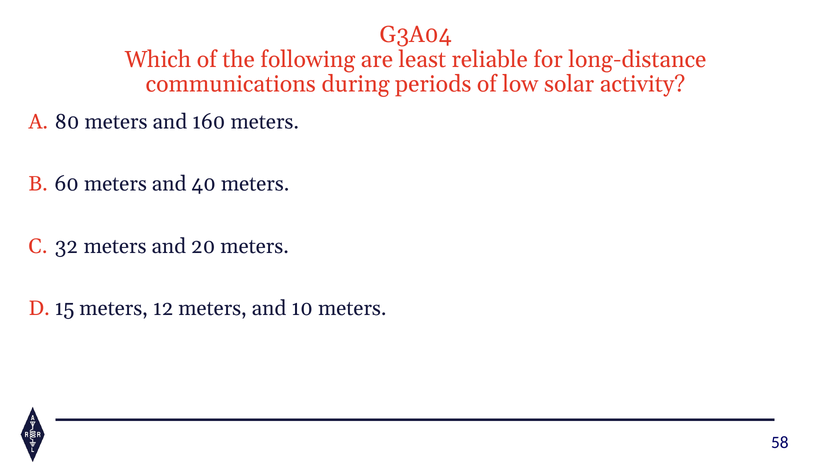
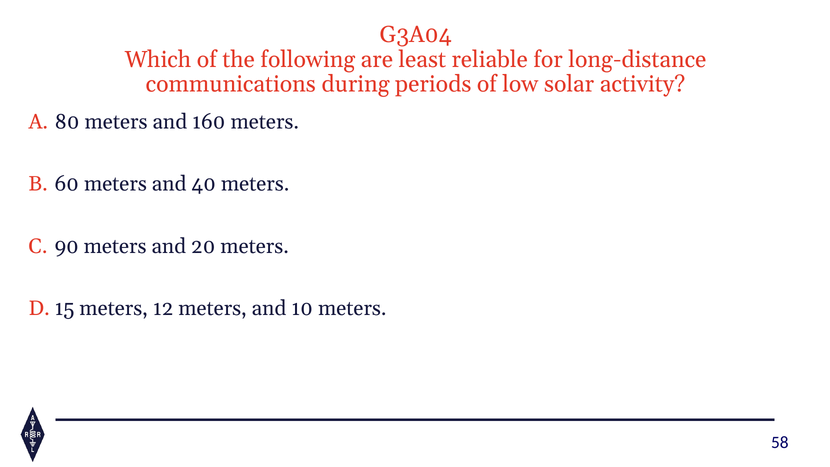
32: 32 -> 90 (67, 246)
